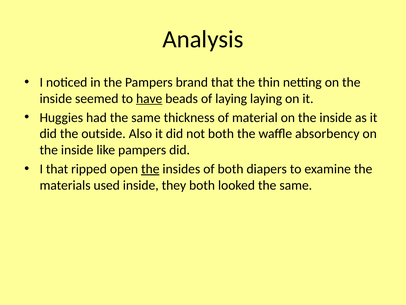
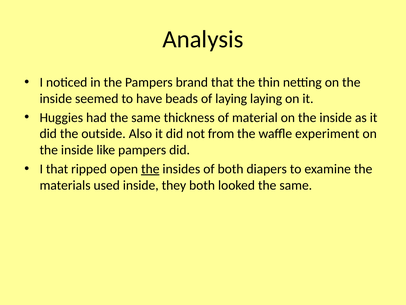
have underline: present -> none (149, 98)
not both: both -> from (221, 134)
absorbency: absorbency -> experiment (327, 134)
